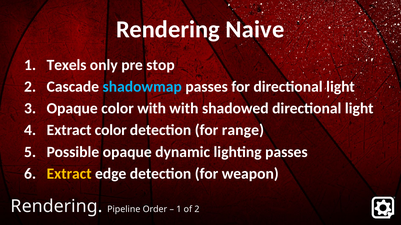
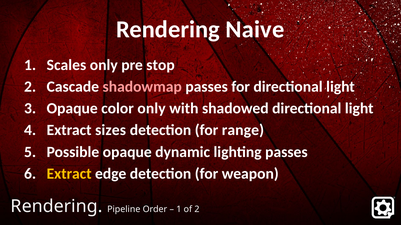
Texels: Texels -> Scales (66, 65)
shadowmap colour: light blue -> pink (142, 87)
color with: with -> only (152, 109)
Extract color: color -> sizes (111, 130)
